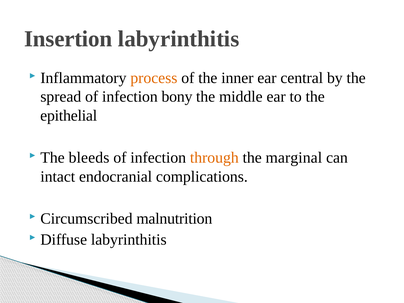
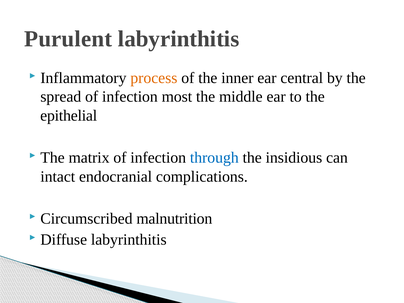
Insertion: Insertion -> Purulent (68, 39)
bony: bony -> most (177, 97)
bleeds: bleeds -> matrix (89, 158)
through colour: orange -> blue (214, 158)
marginal: marginal -> insidious (294, 158)
